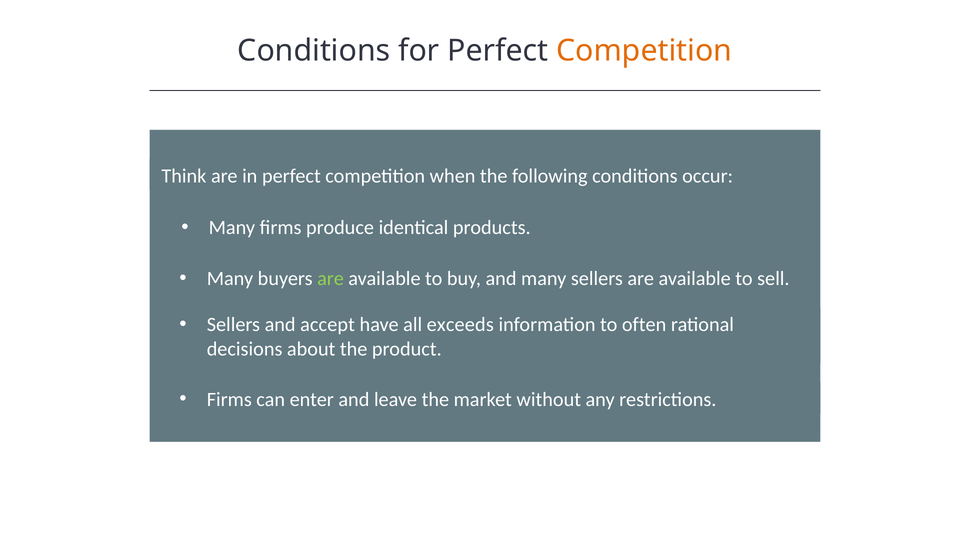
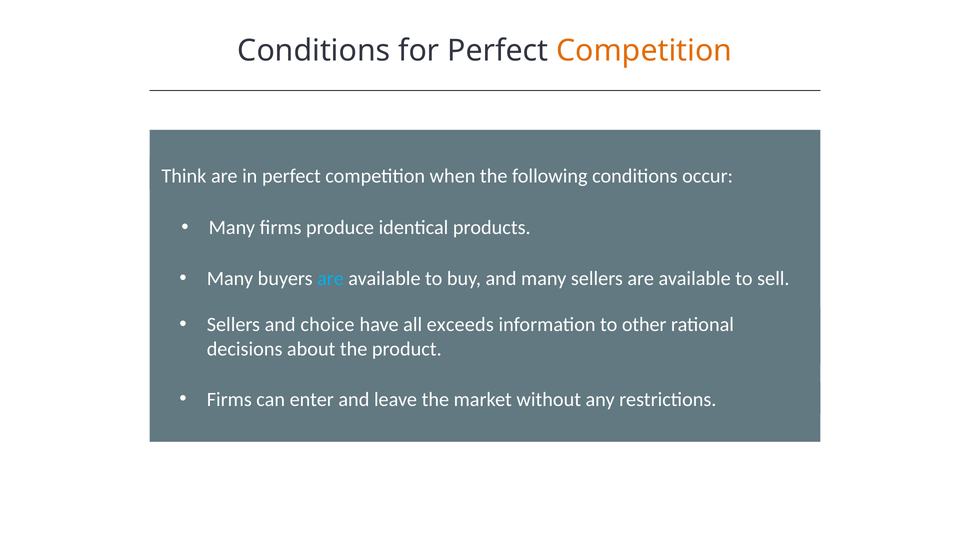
are colour: light green -> light blue (331, 278)
accept: accept -> choice (327, 324)
often: often -> other (644, 324)
